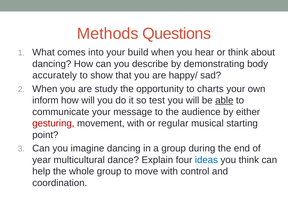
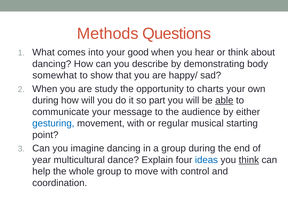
build: build -> good (138, 52)
accurately: accurately -> somewhat (55, 75)
inform: inform -> during (45, 100)
test: test -> part (157, 100)
gesturing colour: red -> blue (53, 123)
think underline: none -> present (249, 160)
